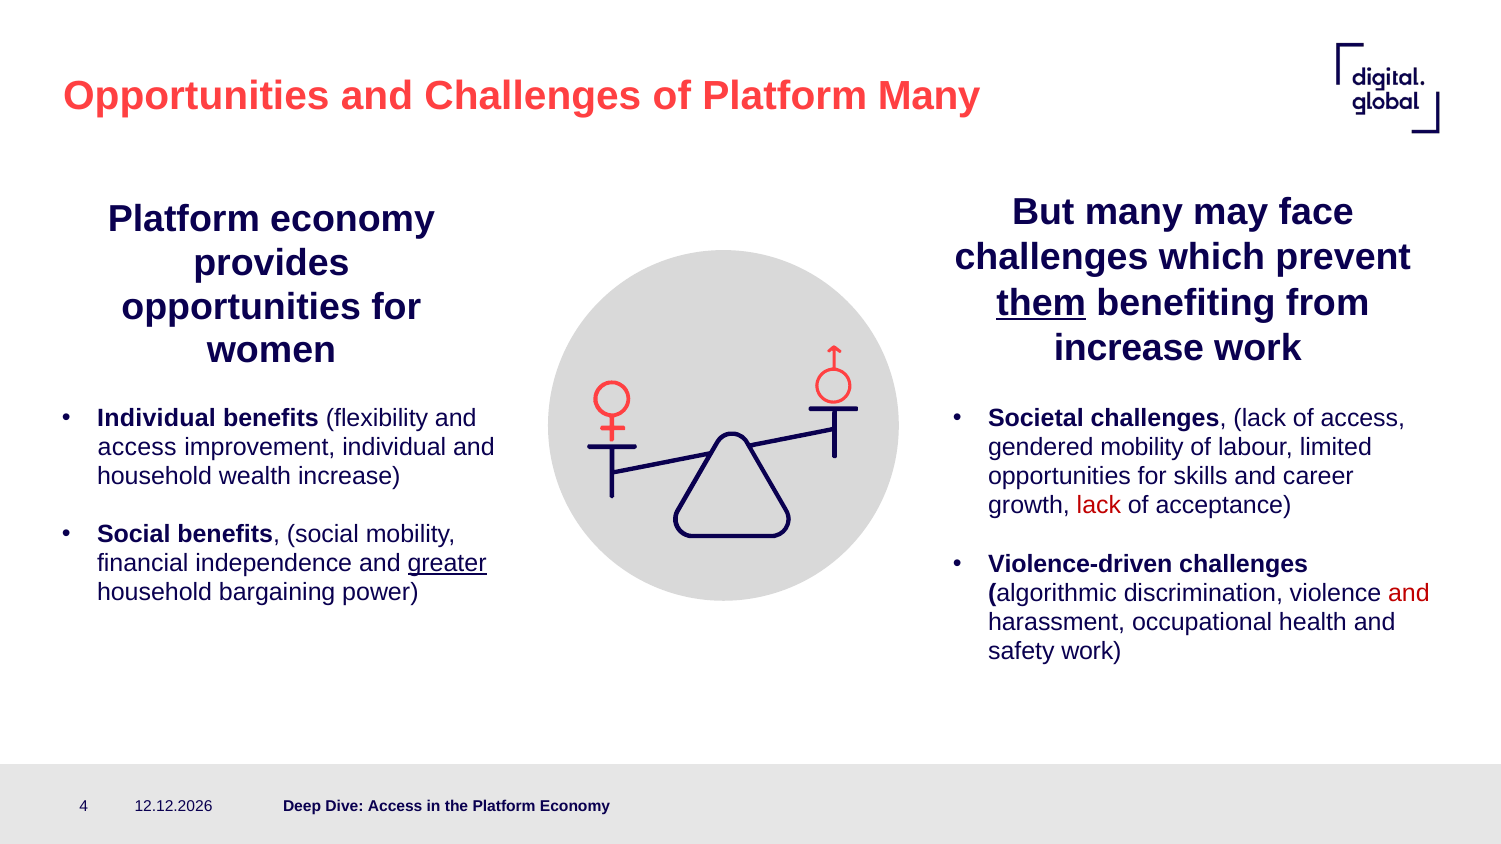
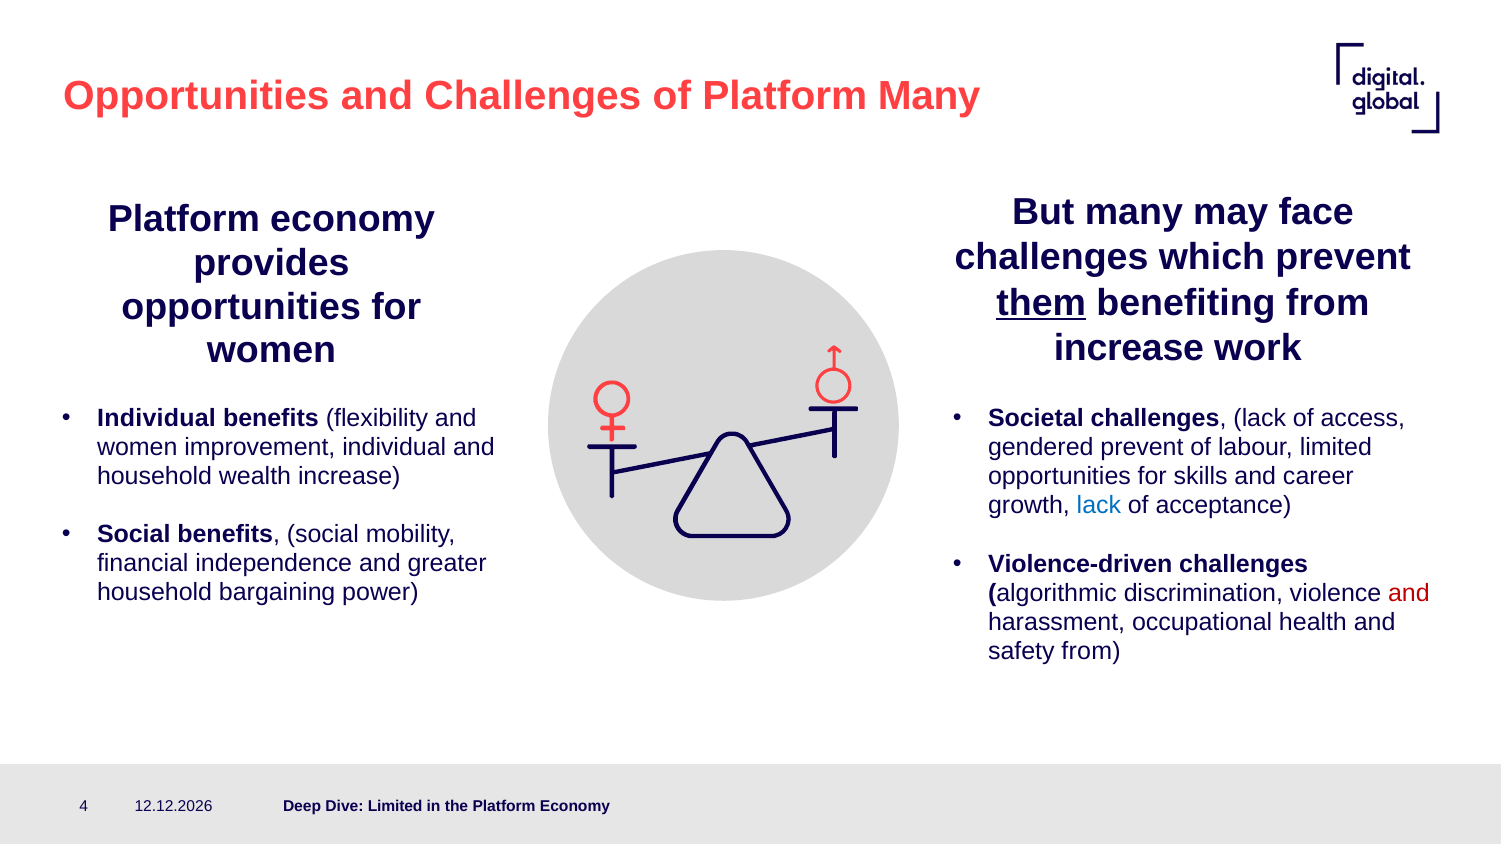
access: access -> women (137, 447)
gendered mobility: mobility -> prevent (1142, 447)
lack colour: red -> blue (1099, 505)
greater underline: present -> none (447, 564)
safety work: work -> from (1091, 652)
Dive Access: Access -> Limited (395, 807)
